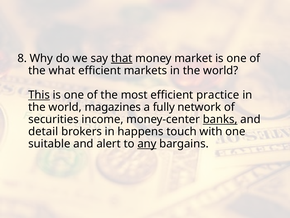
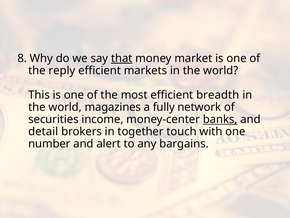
what: what -> reply (62, 70)
This underline: present -> none (39, 95)
practice: practice -> breadth (218, 95)
happens: happens -> together (141, 131)
suitable: suitable -> number (49, 144)
any underline: present -> none (147, 144)
